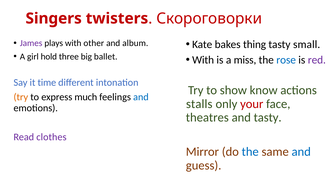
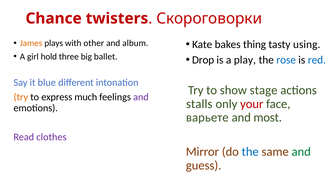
Singers: Singers -> Chance (54, 18)
James colour: purple -> orange (31, 43)
small: small -> using (307, 44)
With: With -> Drop (203, 60)
miss: miss -> play (245, 60)
red colour: purple -> blue (317, 60)
time: time -> blue (47, 82)
know: know -> stage (264, 90)
and colour: blue -> purple (141, 97)
theatres: theatres -> варьете (207, 117)
and tasty: tasty -> most (268, 117)
and colour: blue -> green (301, 151)
